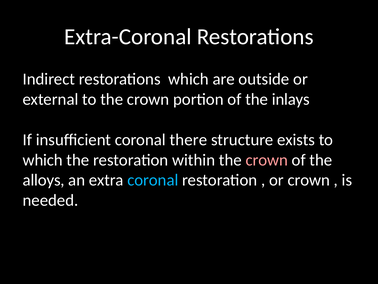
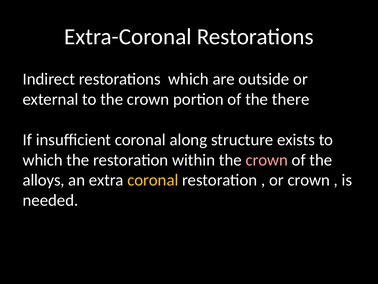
inlays: inlays -> there (291, 99)
there: there -> along (188, 140)
coronal colour: light blue -> yellow (153, 180)
